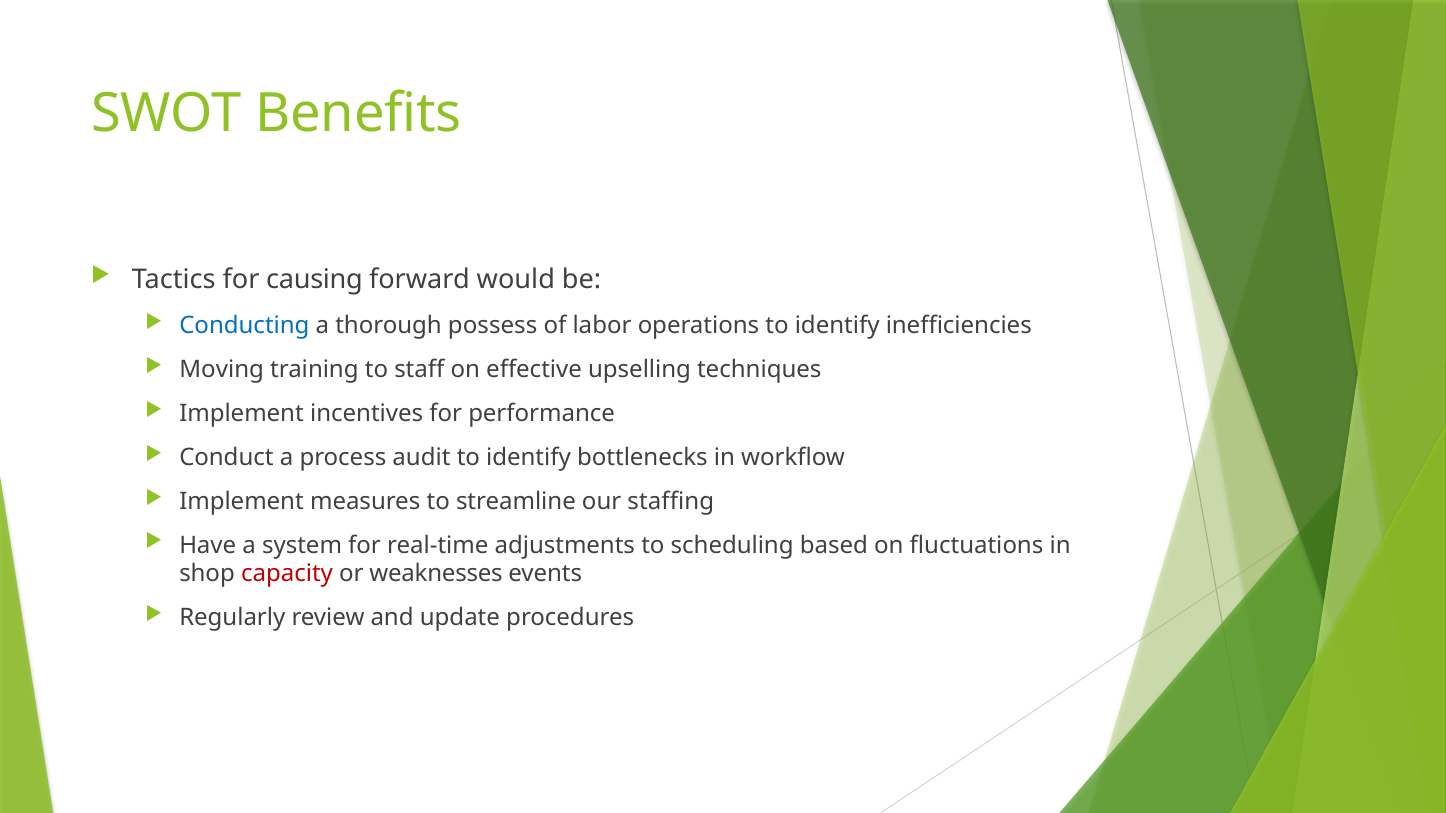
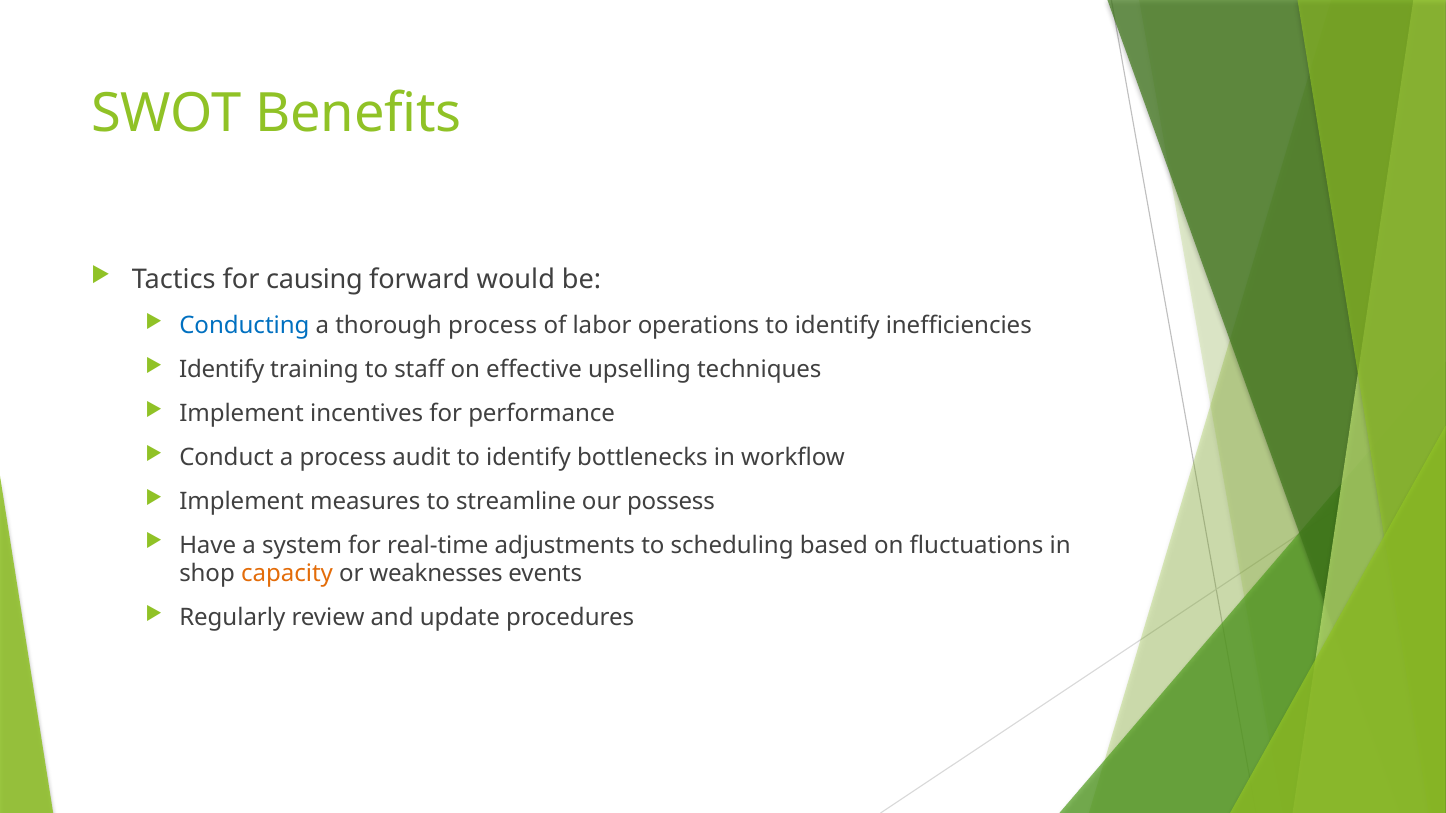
thorough possess: possess -> process (493, 325)
Moving: Moving -> Identify (222, 369)
staffing: staffing -> possess (671, 501)
capacity colour: red -> orange (287, 574)
